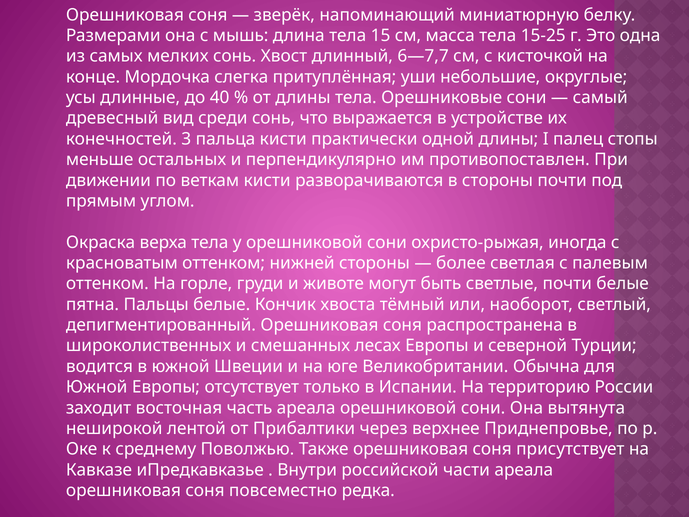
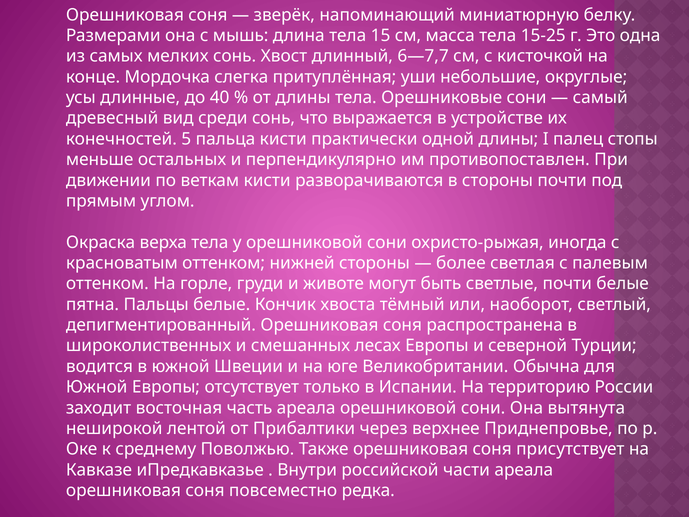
3: 3 -> 5 (186, 139)
